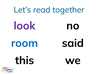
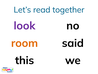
room colour: blue -> orange (25, 43)
